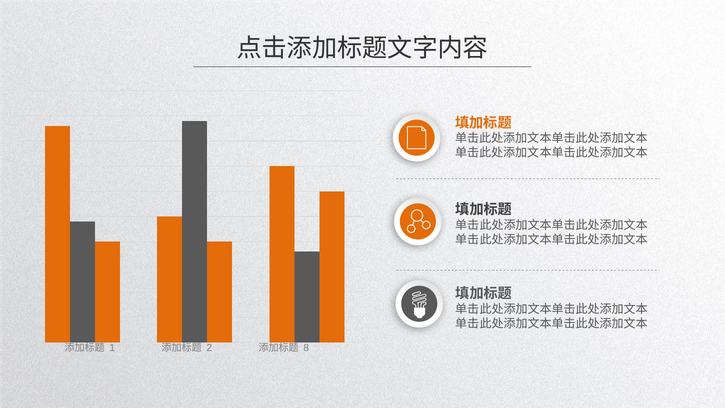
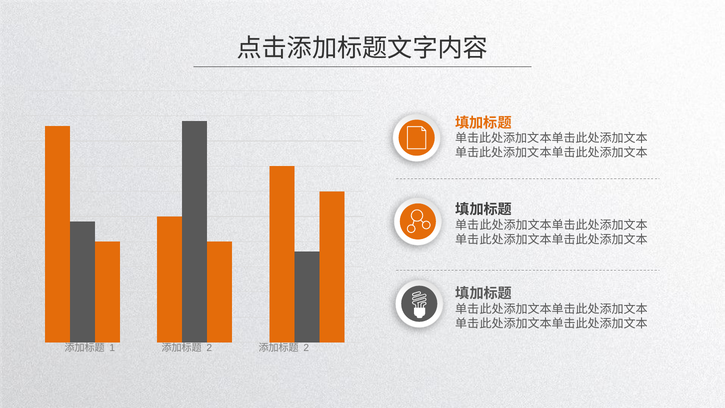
8: 8 -> 2 (306, 348)
